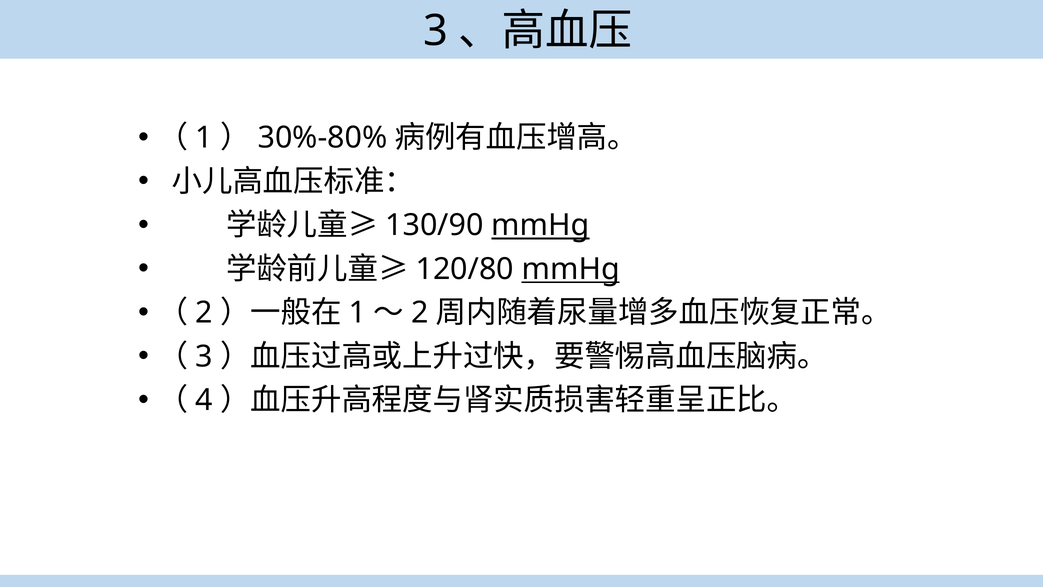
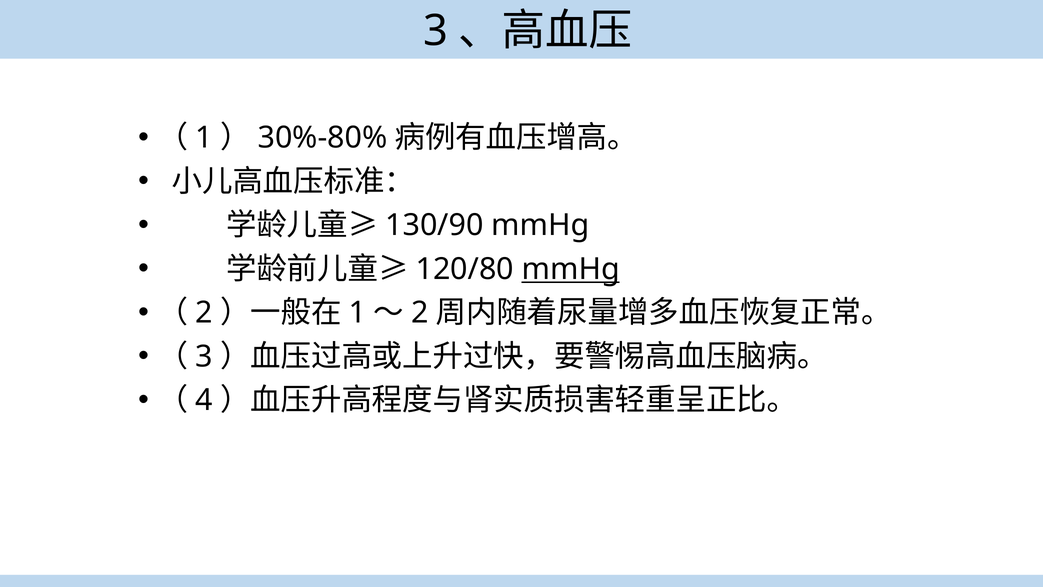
mmHg underline: present -> none (540, 225)
